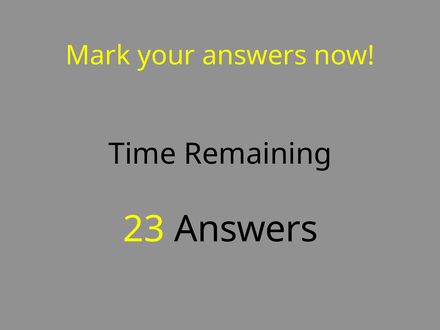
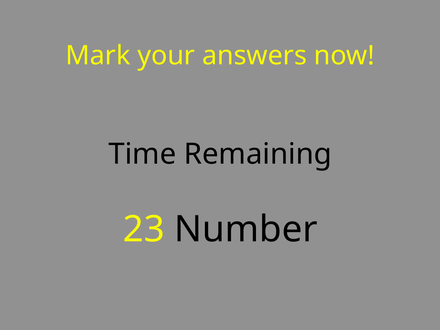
23 Answers: Answers -> Number (246, 229)
